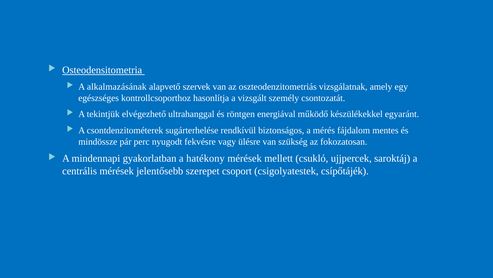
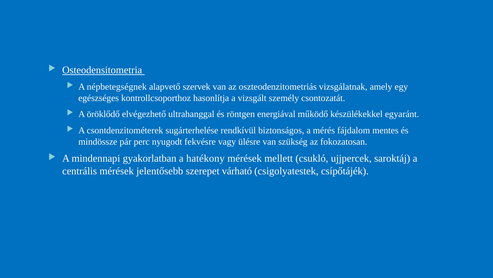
alkalmazásának: alkalmazásának -> népbetegségnek (117, 87)
tekintjük: tekintjük -> öröklődő (103, 114)
csoport: csoport -> várható (237, 171)
